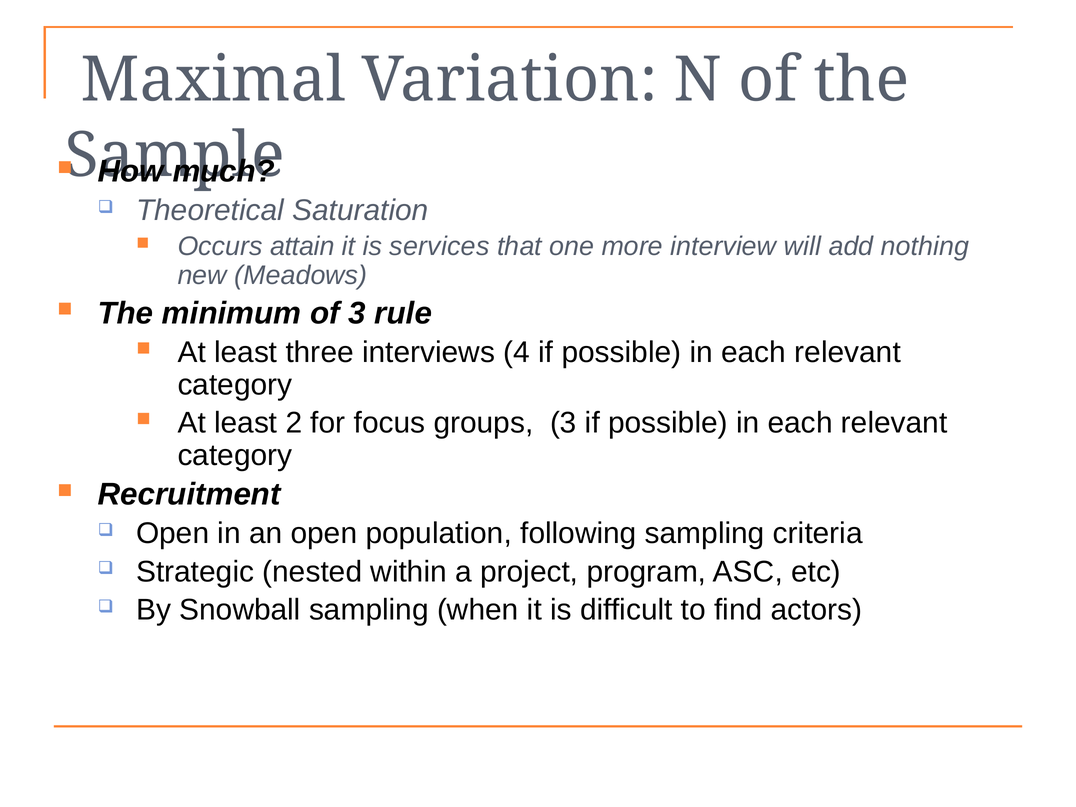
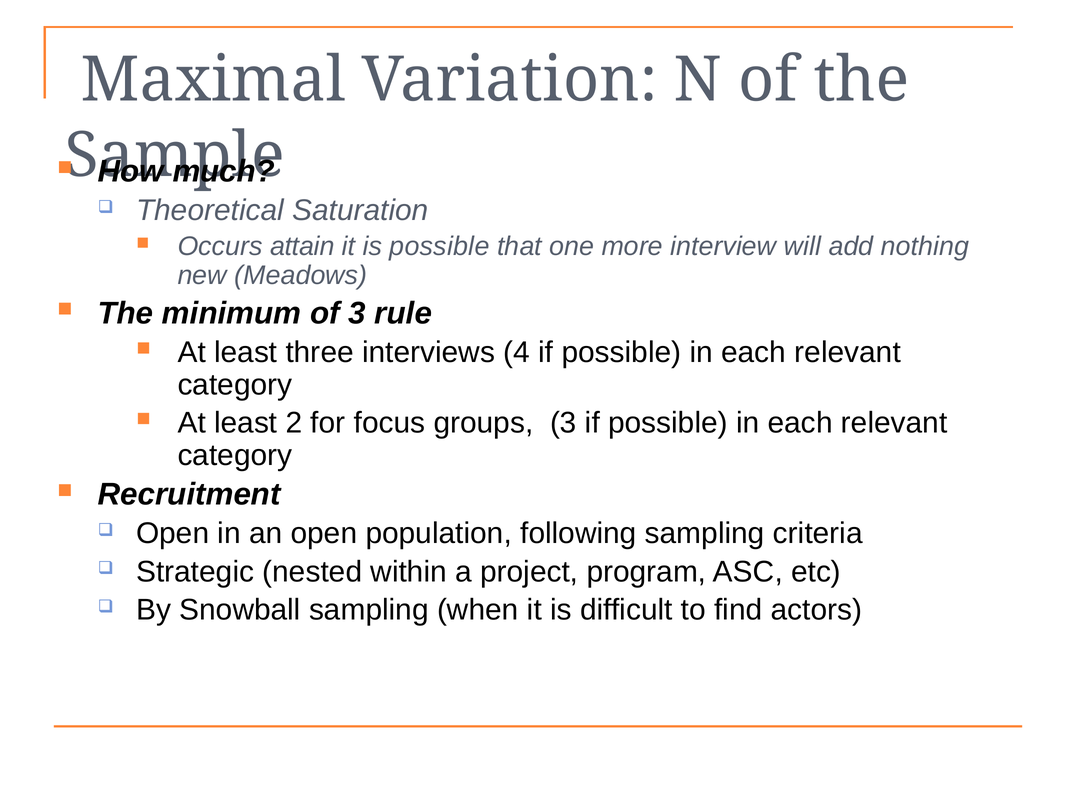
is services: services -> possible (439, 247)
